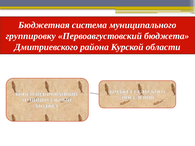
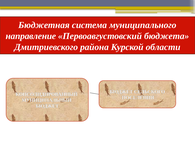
группировку: группировку -> направление (31, 36)
